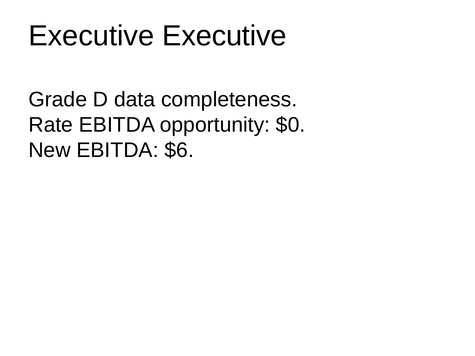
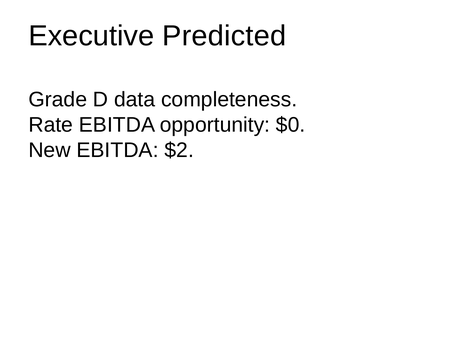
Executive Executive: Executive -> Predicted (224, 36)
$6: $6 -> $2 (179, 150)
